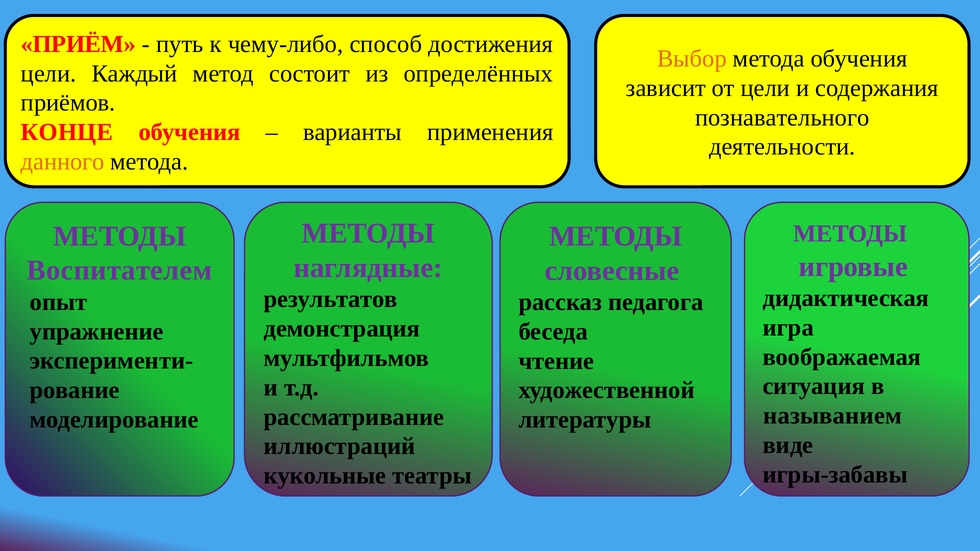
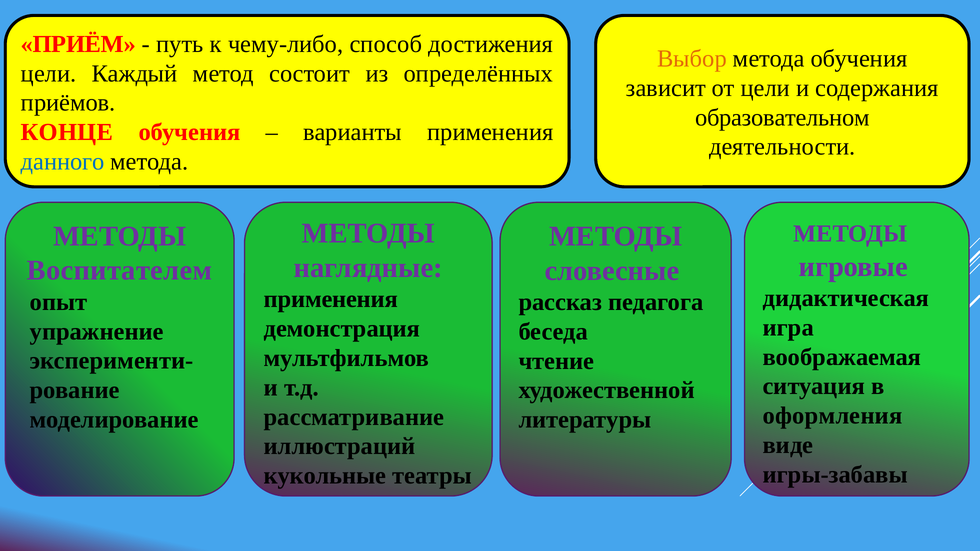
познавательного: познавательного -> образовательном (782, 118)
данного colour: orange -> blue (63, 162)
результатов: результатов -> применения (331, 300)
называнием: называнием -> оформления (833, 416)
